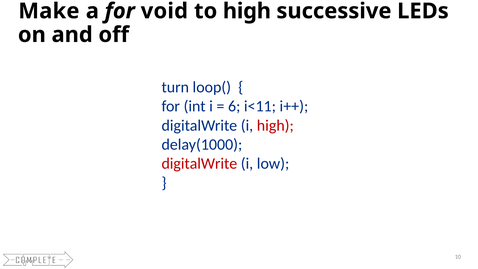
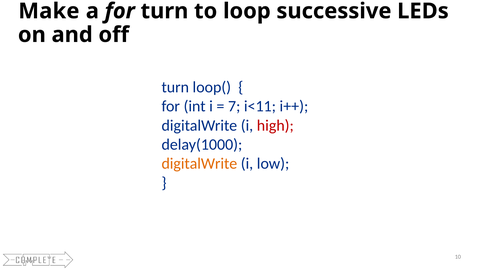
for void: void -> turn (164, 11)
to high: high -> loop (247, 11)
6: 6 -> 7 (234, 106)
digitalWrite colour: red -> orange (199, 164)
